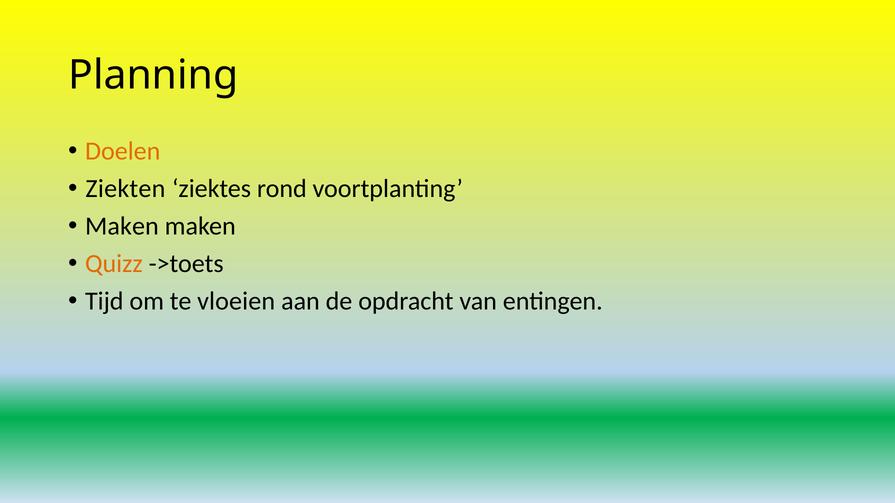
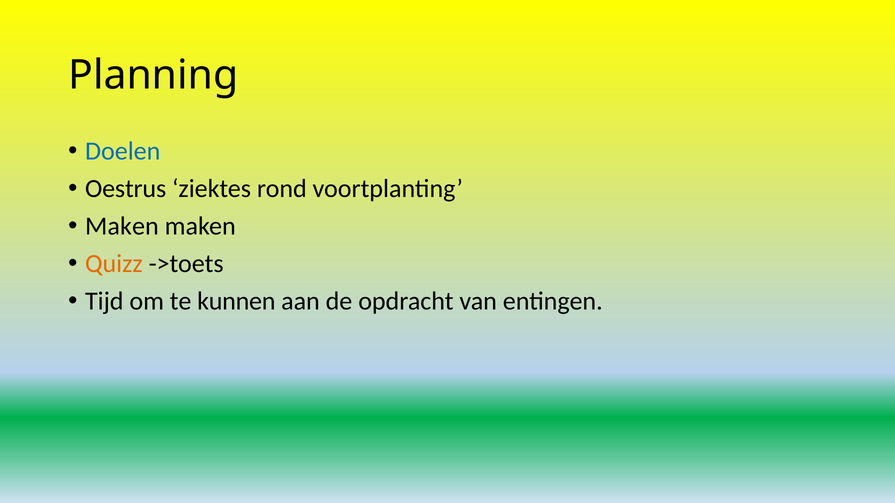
Doelen colour: orange -> blue (123, 151)
Ziekten: Ziekten -> Oestrus (126, 189)
vloeien: vloeien -> kunnen (236, 301)
